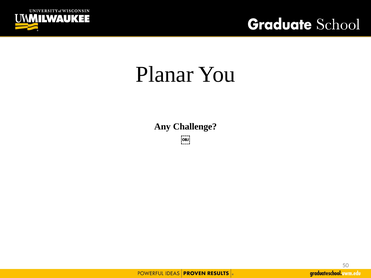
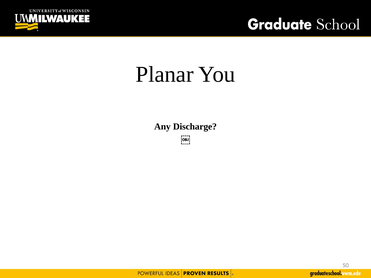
Challenge: Challenge -> Discharge (195, 127)
